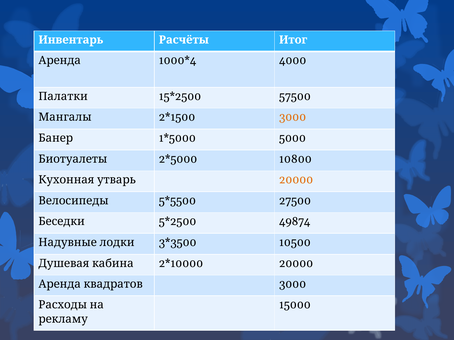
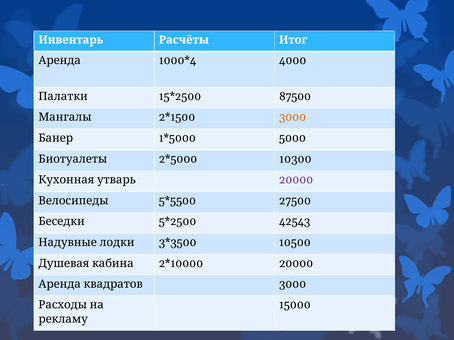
57500: 57500 -> 87500 (295, 97)
10800: 10800 -> 10300 (295, 159)
20000 colour: orange -> purple (296, 180)
49874: 49874 -> 42543 (295, 222)
